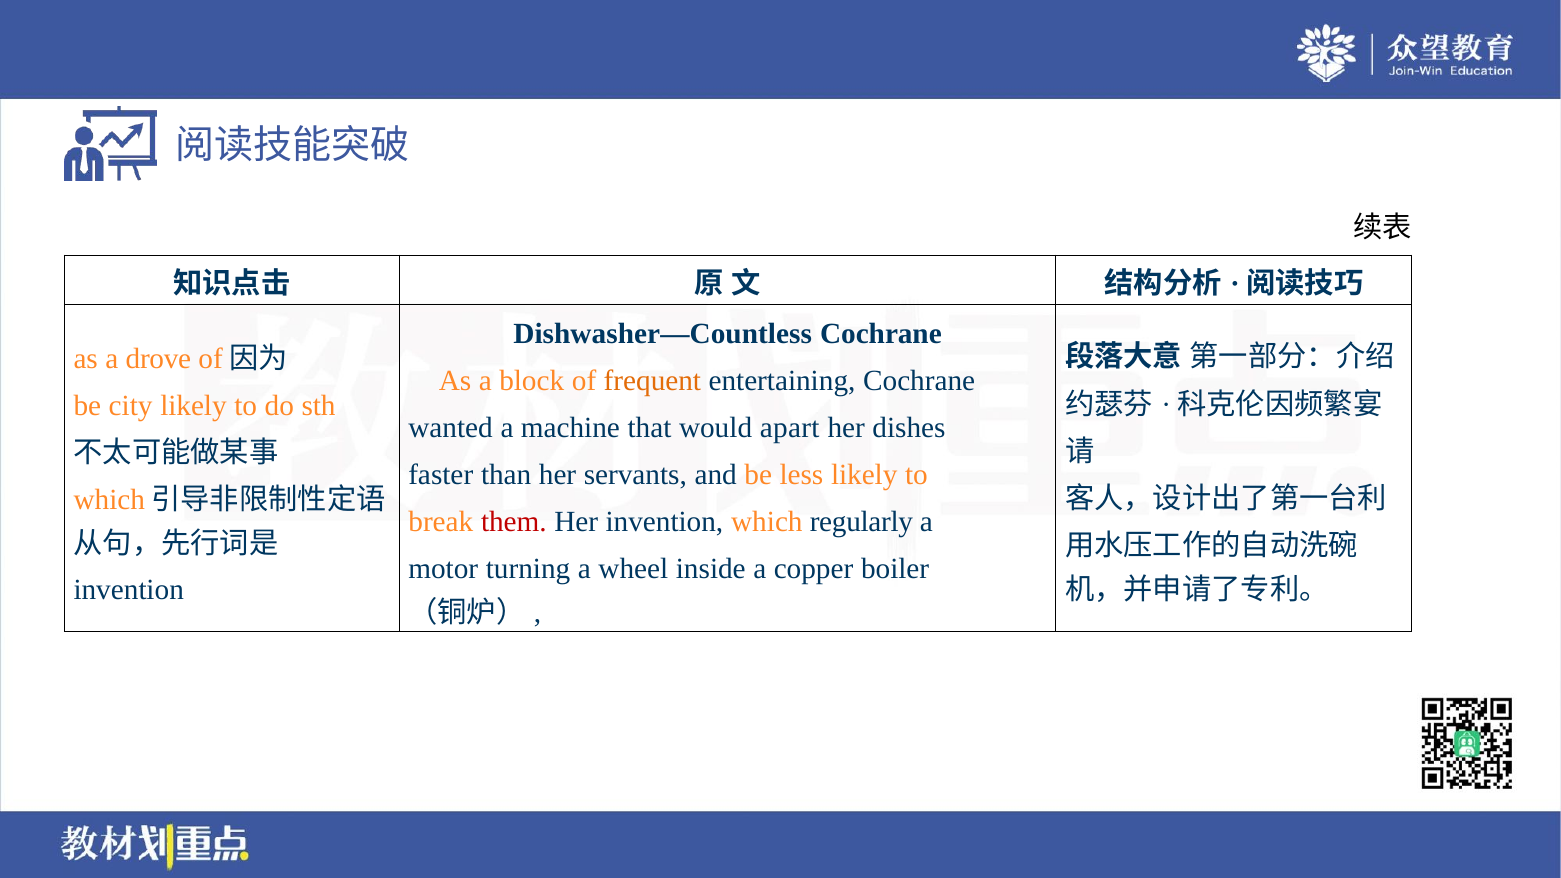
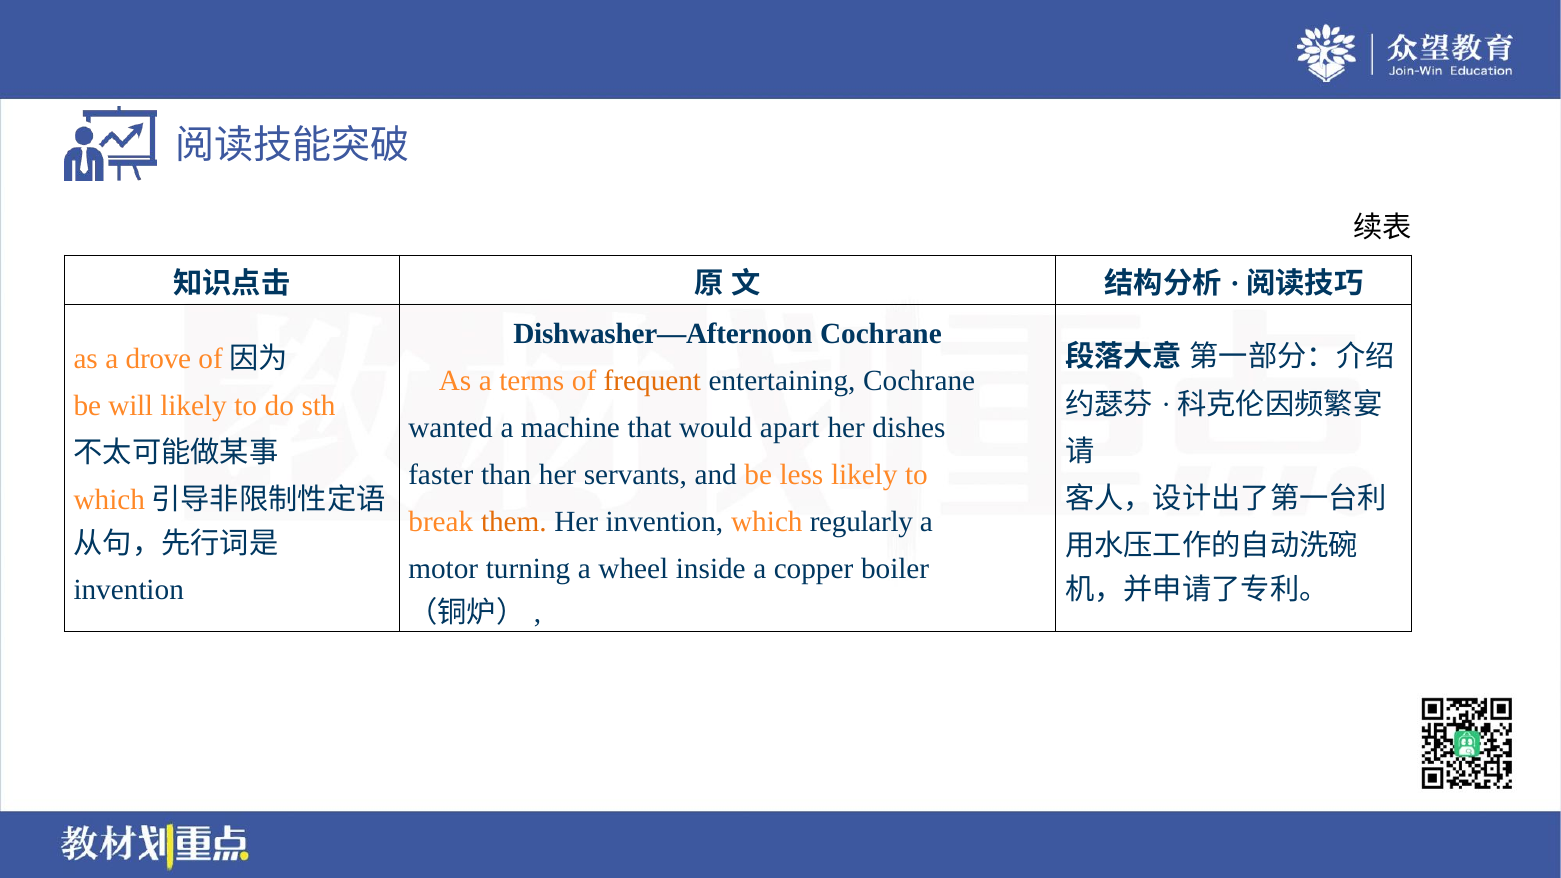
Dishwasher—Countless: Dishwasher—Countless -> Dishwasher—Afternoon (663, 333)
block: block -> terms (532, 381)
city: city -> will (131, 406)
them colour: red -> orange (514, 522)
